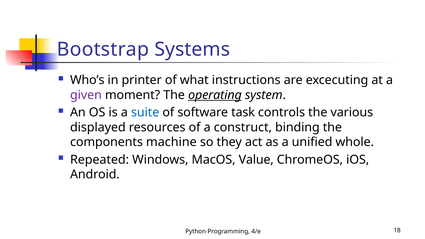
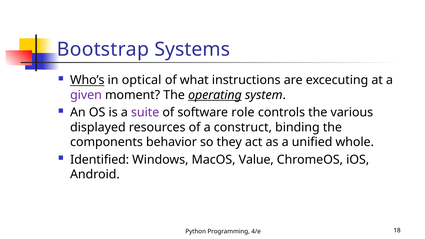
Who’s underline: none -> present (87, 80)
printer: printer -> optical (142, 80)
suite colour: blue -> purple (145, 112)
task: task -> role (243, 112)
machine: machine -> behavior (171, 142)
Repeated: Repeated -> Identified (100, 160)
